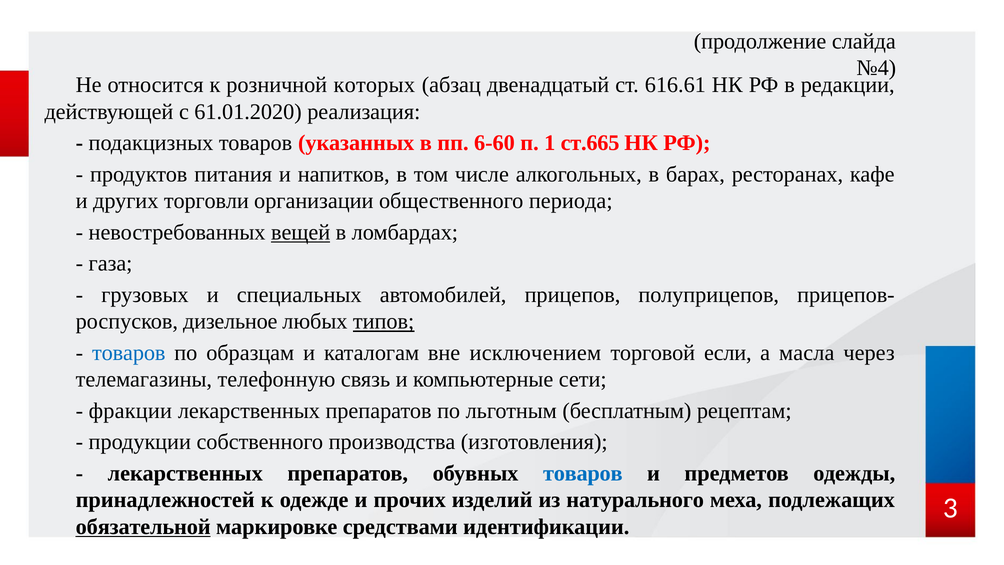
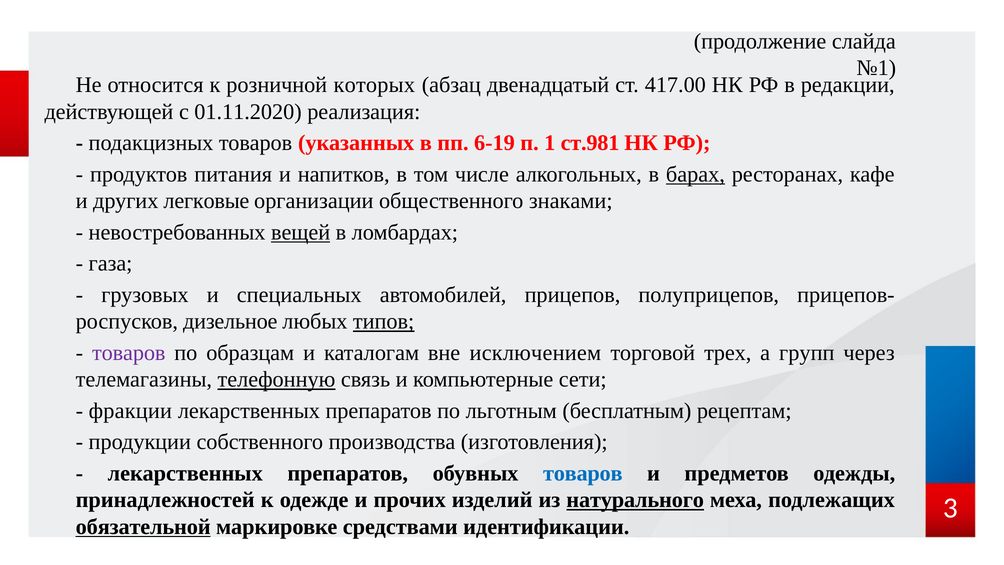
№4: №4 -> №1 (876, 68)
616.61: 616.61 -> 417.00 (675, 85)
61.01.2020: 61.01.2020 -> 01.11.2020 (248, 112)
6-60: 6-60 -> 6-19 (494, 143)
ст.665: ст.665 -> ст.981 (590, 143)
барах underline: none -> present (695, 174)
торговли: торговли -> легковые (206, 201)
периода: периода -> знаками (571, 201)
товаров colour: blue -> purple (129, 353)
если: если -> трех (728, 353)
масла: масла -> групп (807, 353)
телефонную underline: none -> present (276, 379)
натурального underline: none -> present (635, 500)
